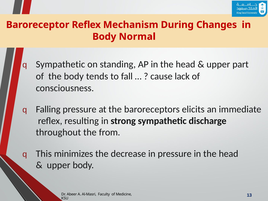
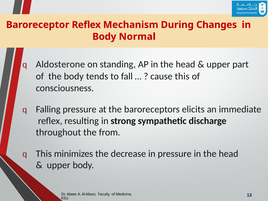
q Sympathetic: Sympathetic -> Aldosterone (60, 64)
cause lack: lack -> this (182, 76)
